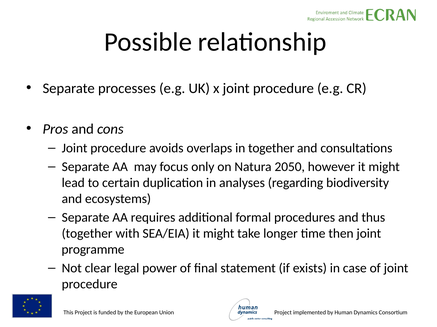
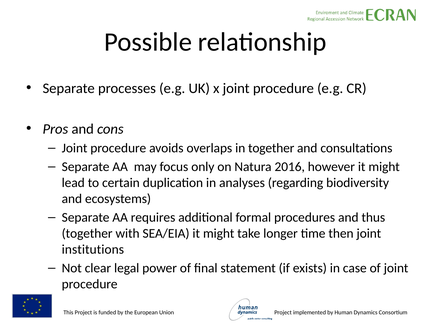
2050: 2050 -> 2016 (290, 167)
programme: programme -> institutions (93, 250)
